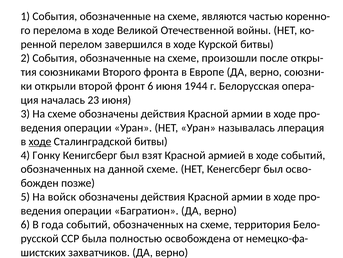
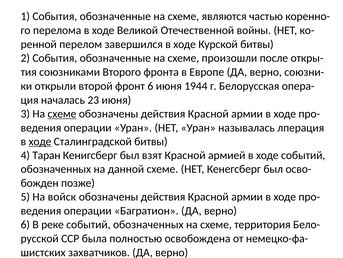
схеме underline: none -> present (62, 114)
Гонку: Гонку -> Таран (46, 155)
года: года -> реке (53, 224)
